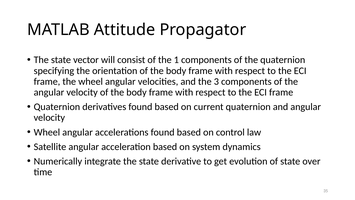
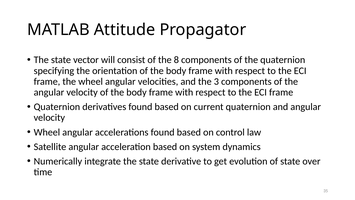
1: 1 -> 8 (176, 60)
